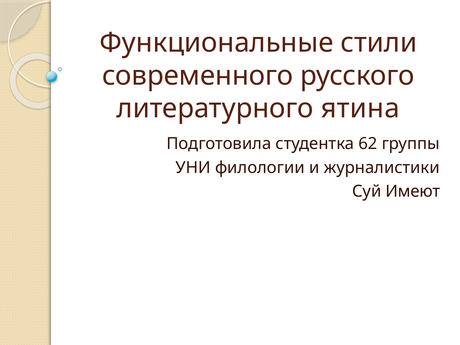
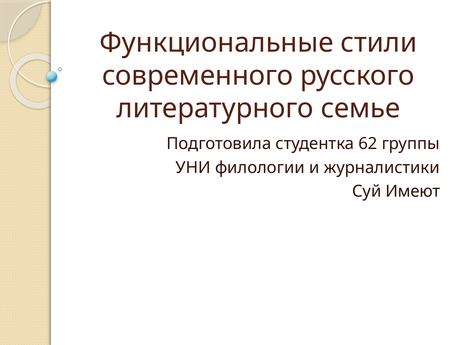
ятина: ятина -> семье (360, 109)
